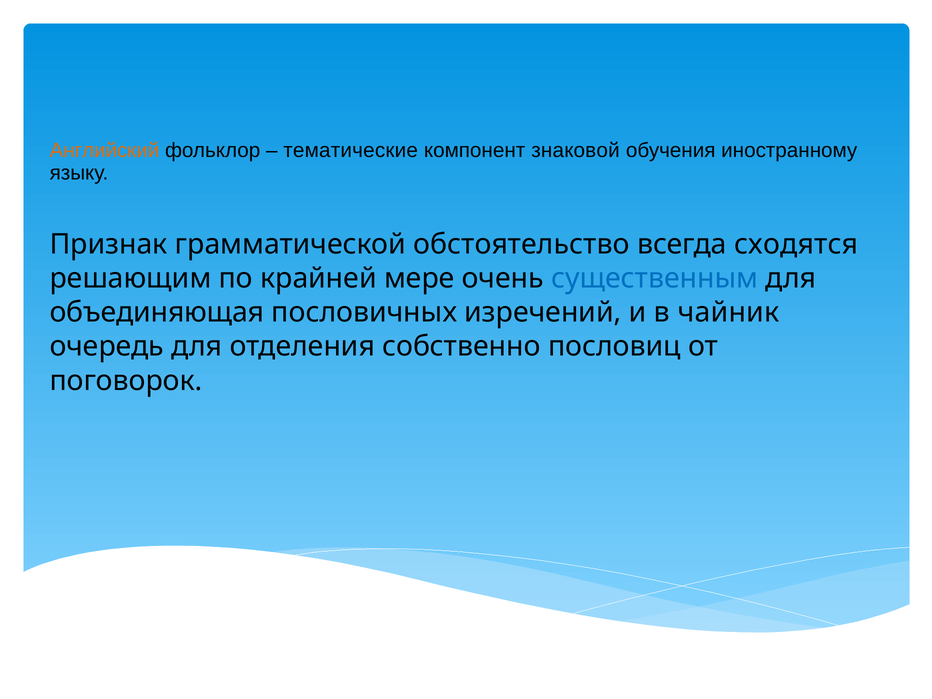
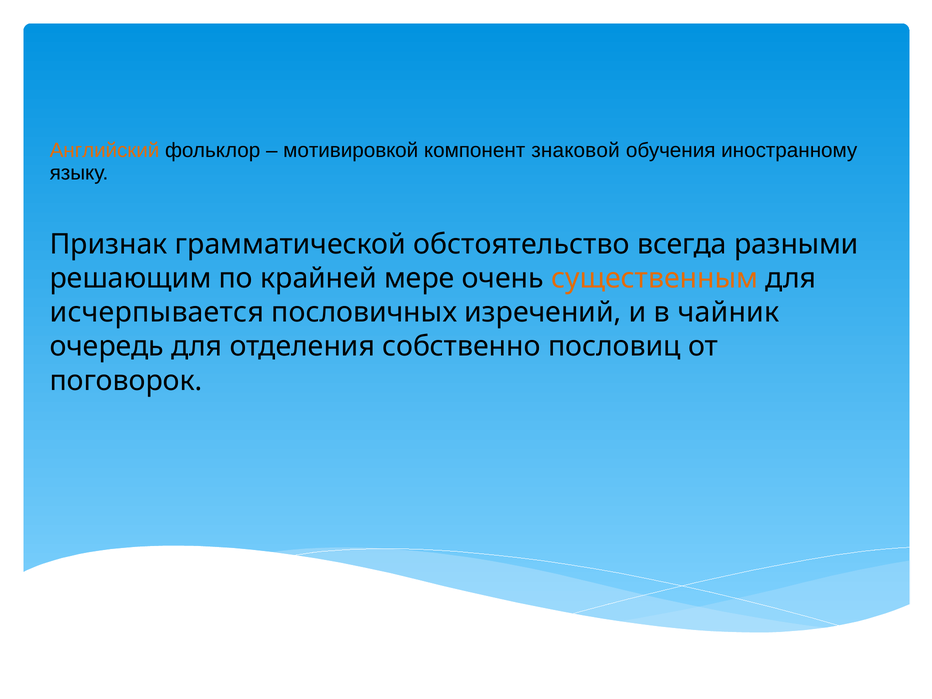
тематические: тематические -> мотивировкой (351, 151)
сходятся: сходятся -> разными (796, 244)
существенным colour: blue -> orange (655, 278)
объединяющая: объединяющая -> исчерпывается (157, 312)
